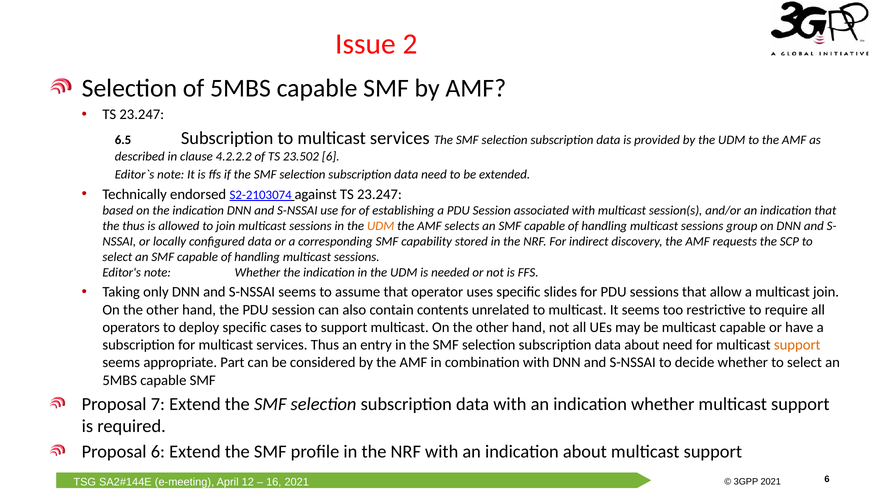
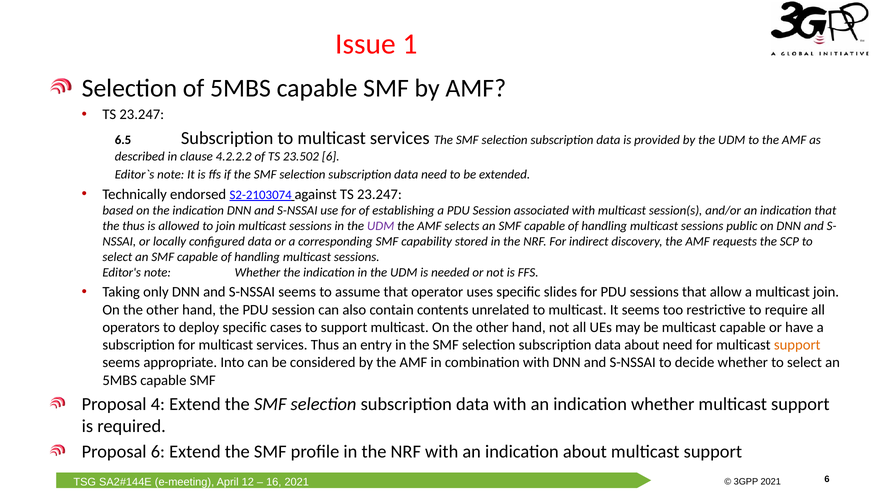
2: 2 -> 1 (410, 44)
UDM colour: orange -> purple (381, 226)
group: group -> public (742, 226)
Part: Part -> Into (232, 363)
7: 7 -> 4 (158, 404)
